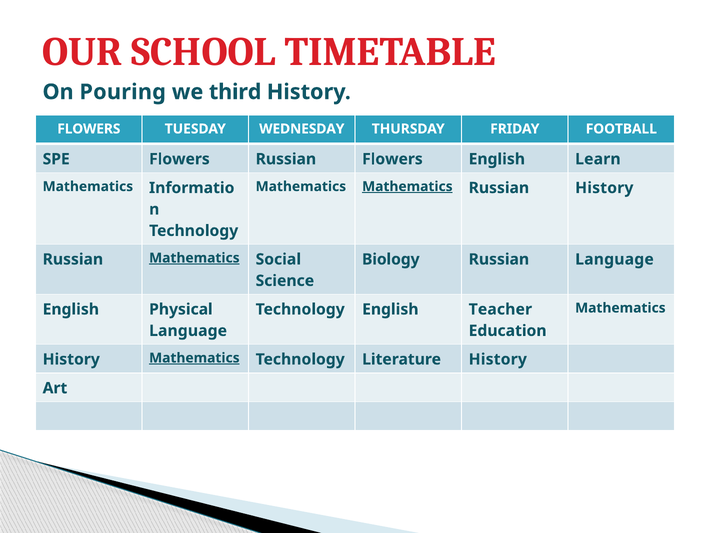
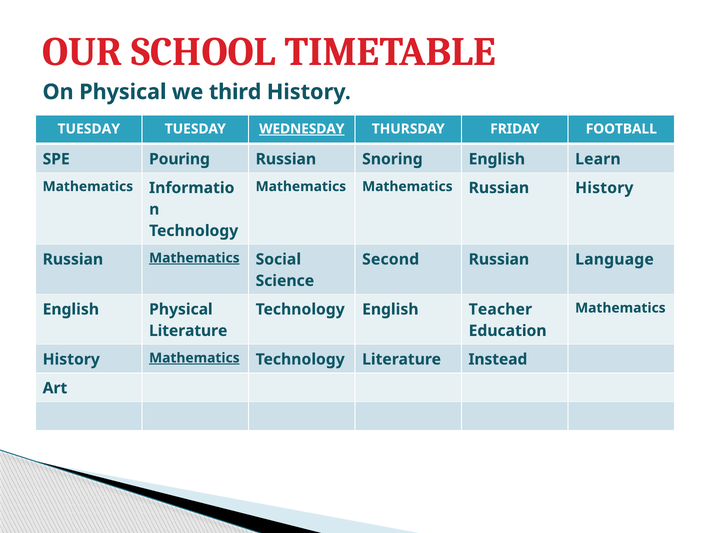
On Pouring: Pouring -> Physical (123, 92)
FLOWERS: FLOWERS -> TUESDAY (89, 129)
WEDNESDAY underline: none -> present (302, 129)
SPE Flowers: Flowers -> Pouring (179, 159)
Russian Flowers: Flowers -> Snoring (392, 159)
Mathematics underline: present -> none (407, 186)
Biology: Biology -> Second (391, 259)
Language: Language -> Literature (188, 330)
Literature History: History -> Instead (498, 359)
